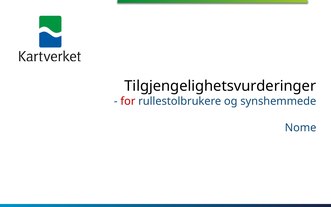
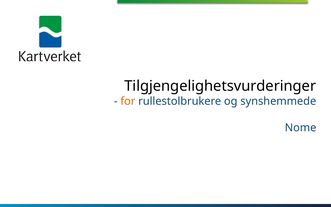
for colour: red -> orange (128, 101)
